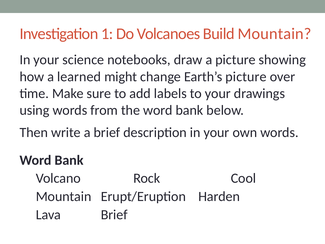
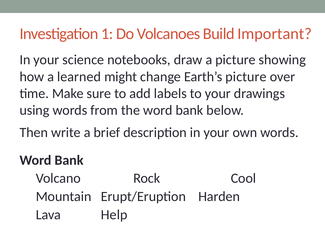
Build Mountain: Mountain -> Important (275, 34)
Lava Brief: Brief -> Help (114, 214)
